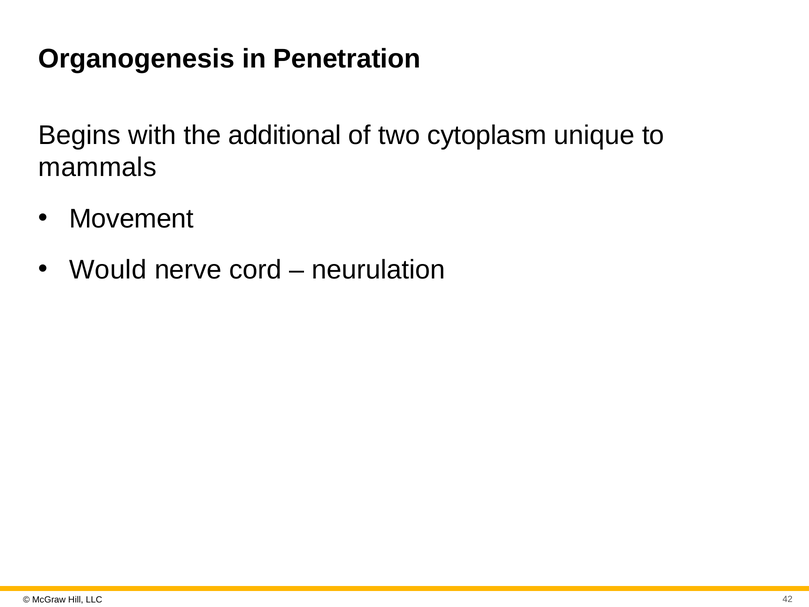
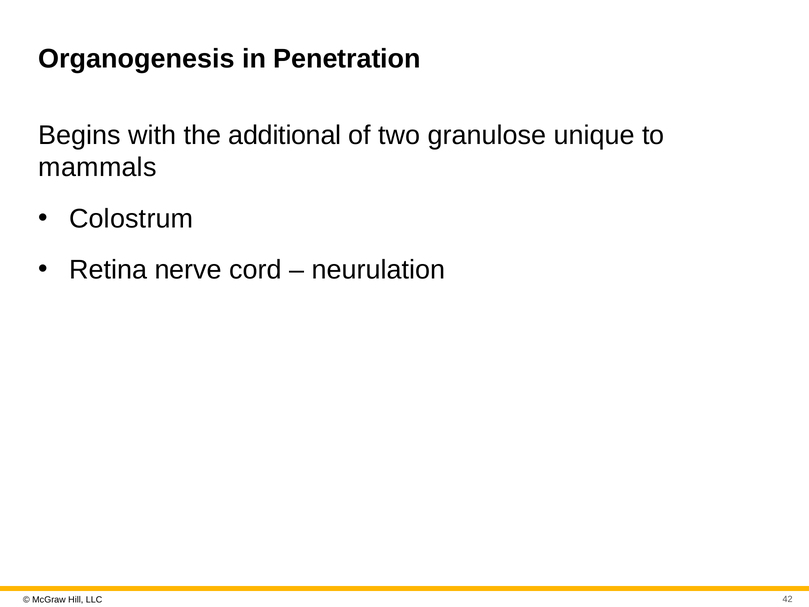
cytoplasm: cytoplasm -> granulose (487, 135)
Movement: Movement -> Colostrum (131, 219)
Would: Would -> Retina (108, 270)
